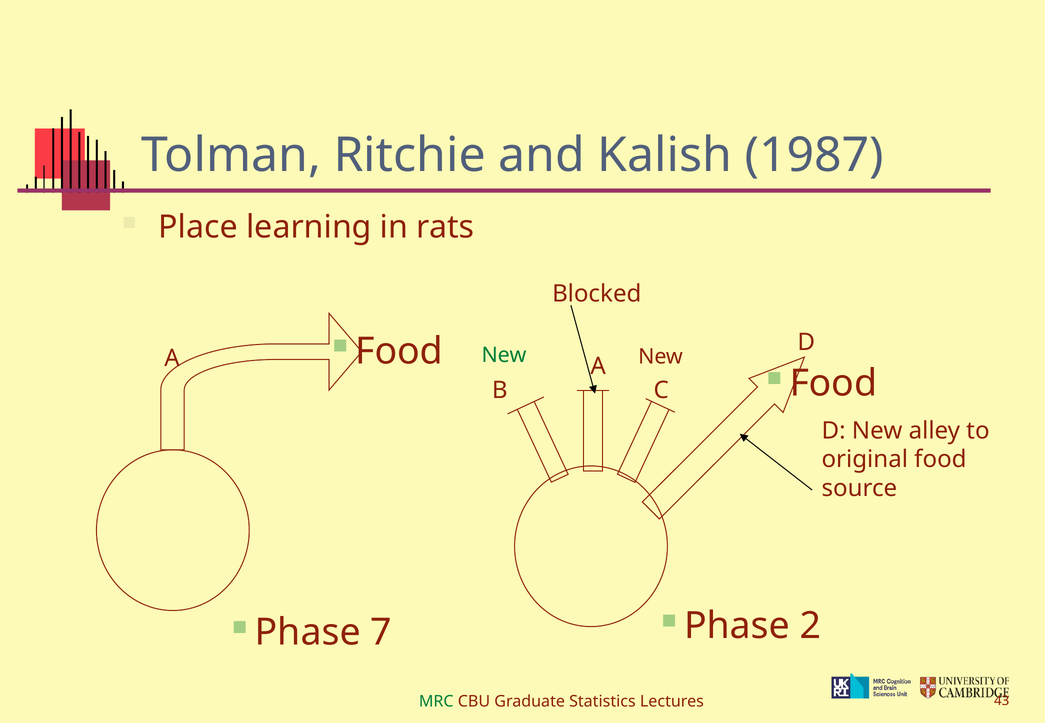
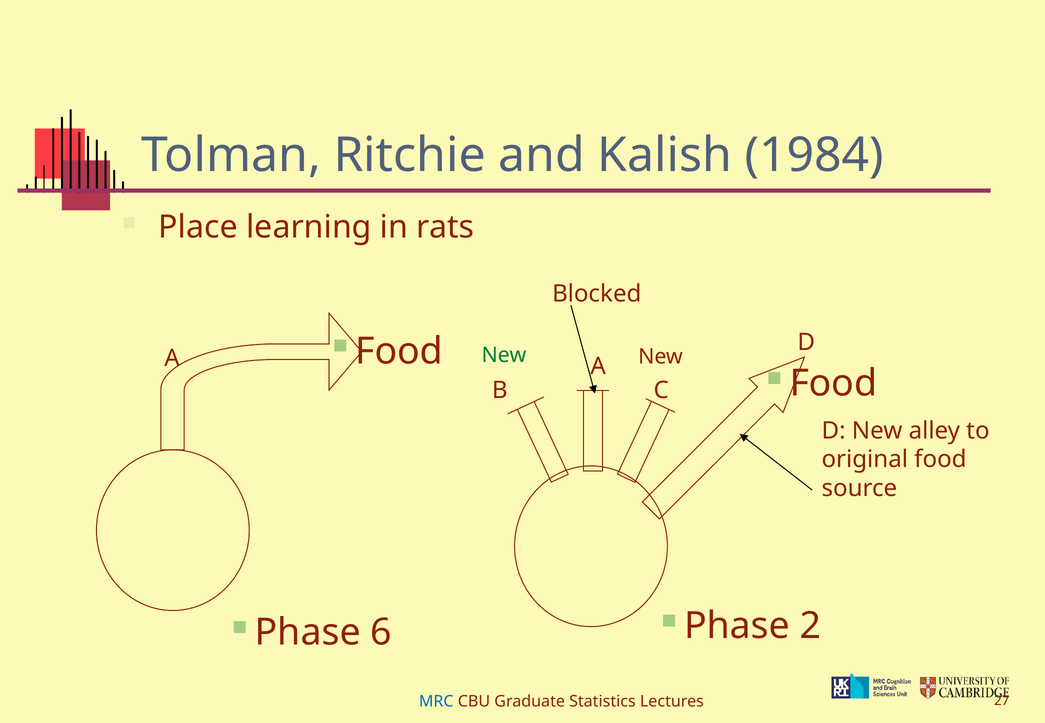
1987: 1987 -> 1984 (814, 155)
7: 7 -> 6 (381, 633)
MRC colour: green -> blue (436, 702)
43: 43 -> 27 (1002, 702)
